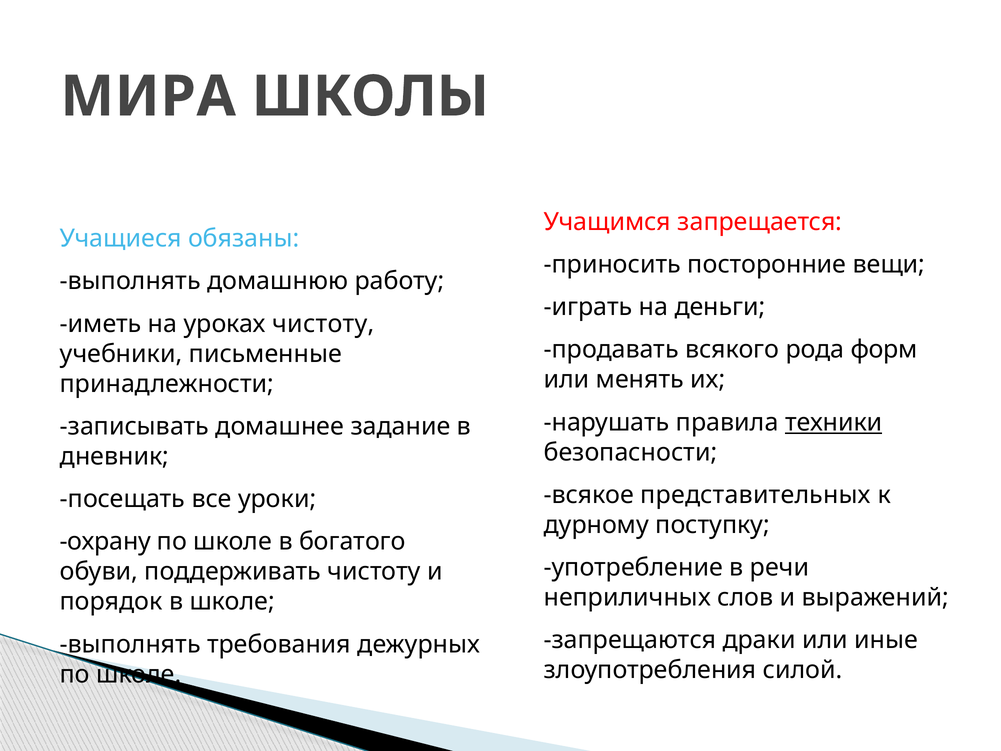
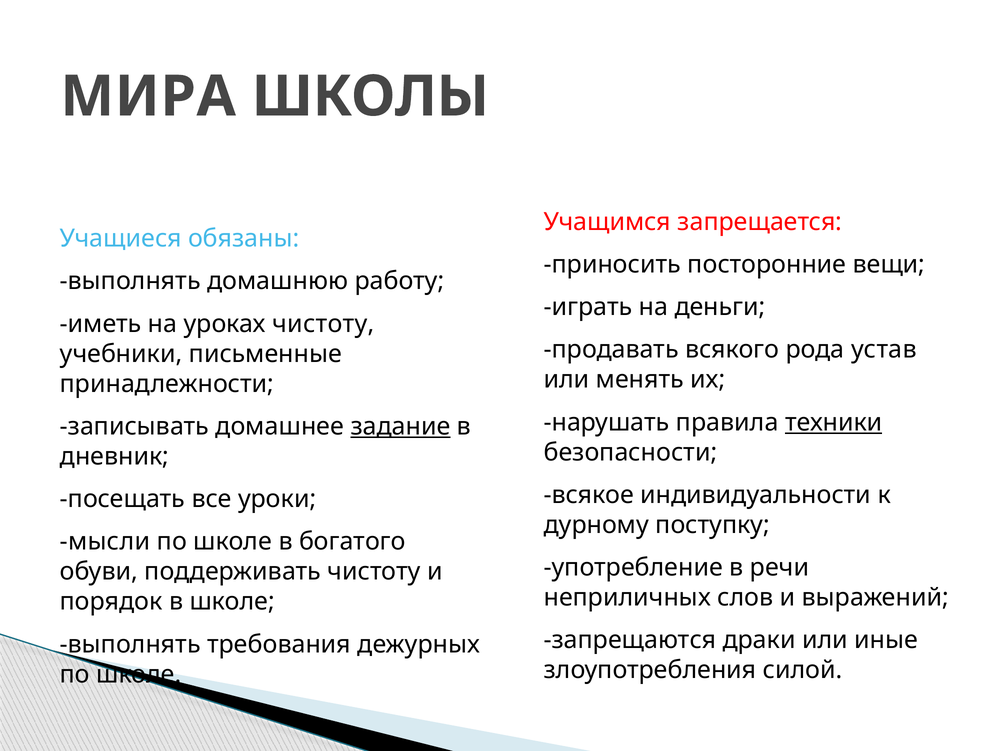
форм: форм -> устав (884, 350)
задание underline: none -> present (400, 426)
представительных: представительных -> индивидуальности (756, 495)
охрану: охрану -> мысли (105, 541)
